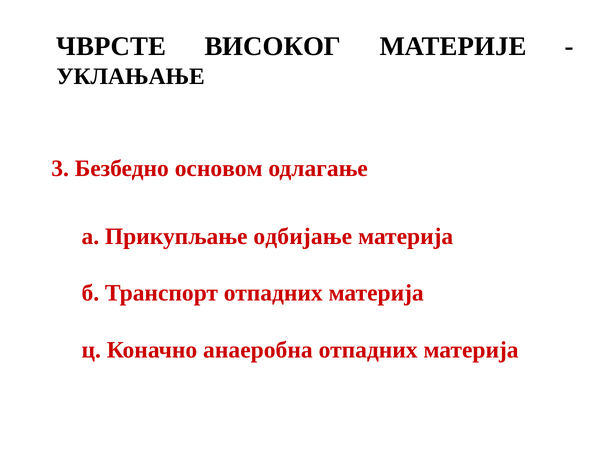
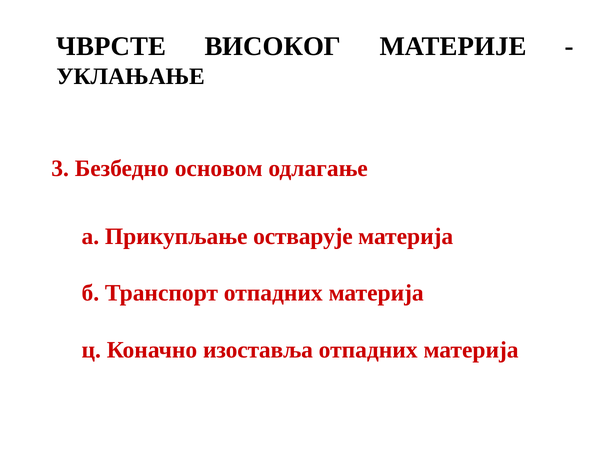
одбијање: одбијање -> остварује (303, 237)
анаеробна: анаеробна -> изоставља (258, 350)
